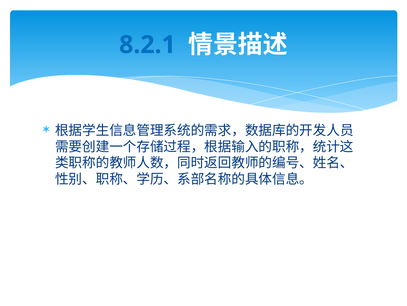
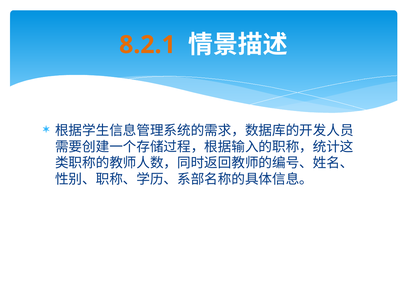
8.2.1 colour: blue -> orange (147, 45)
